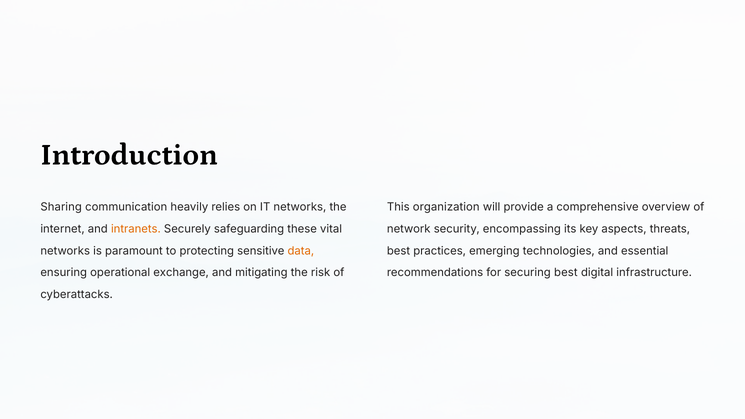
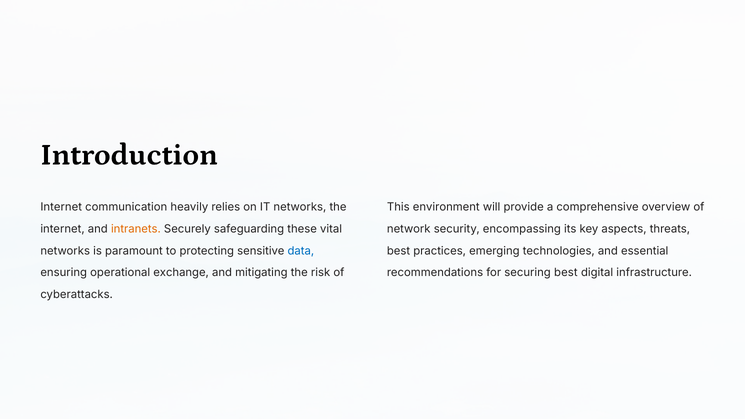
Sharing: Sharing -> Internet (61, 207)
organization: organization -> environment (446, 207)
data colour: orange -> blue (301, 251)
